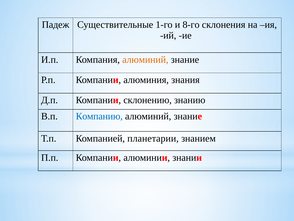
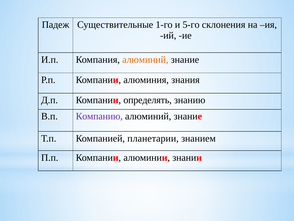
8-го: 8-го -> 5-го (191, 25)
склонению: склонению -> определять (148, 100)
Компанию colour: blue -> purple (99, 116)
